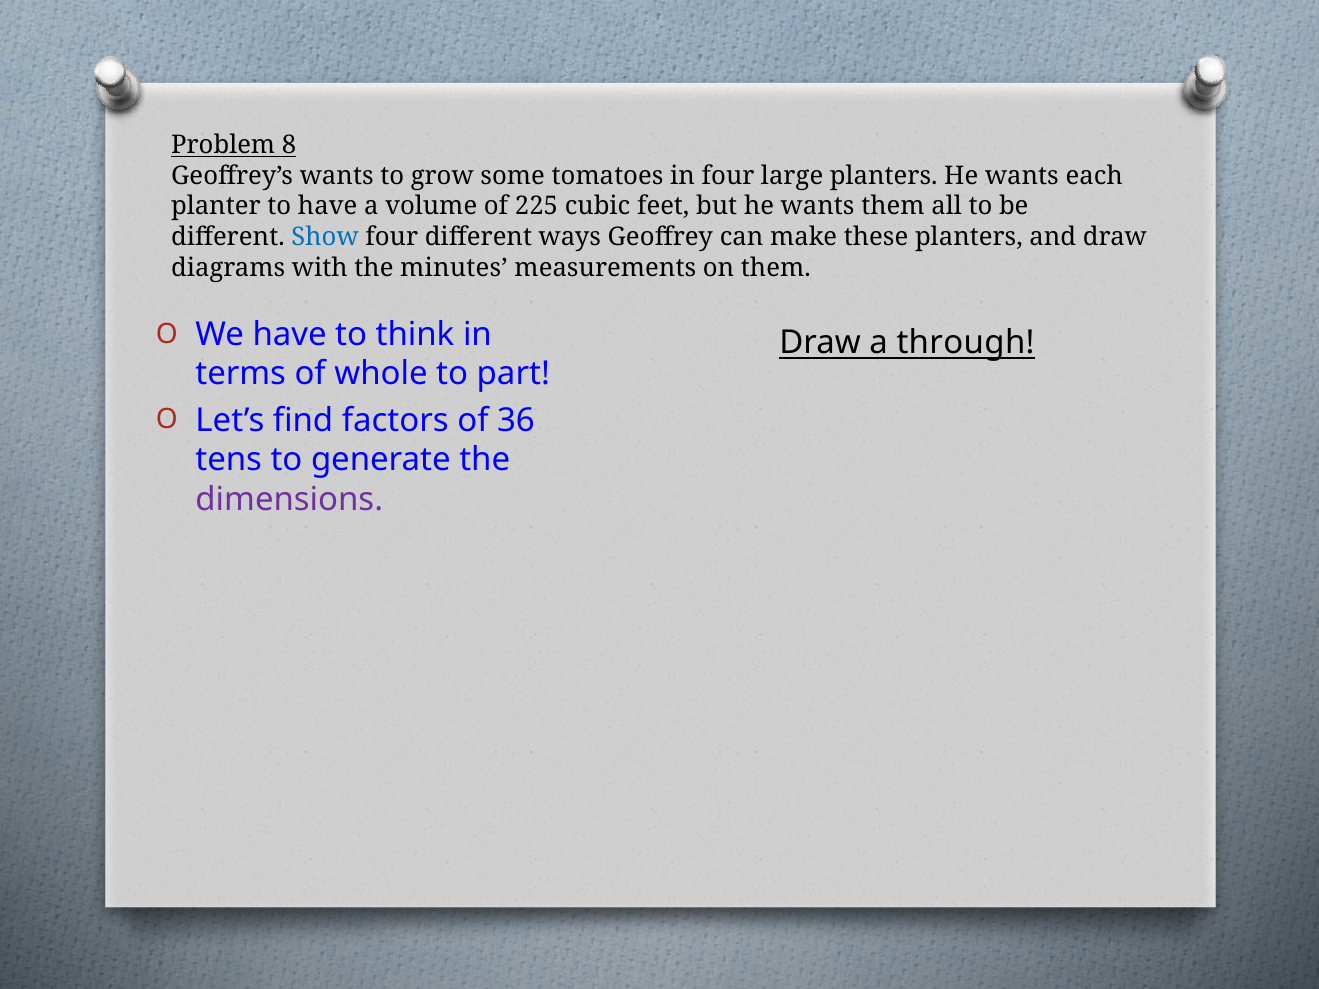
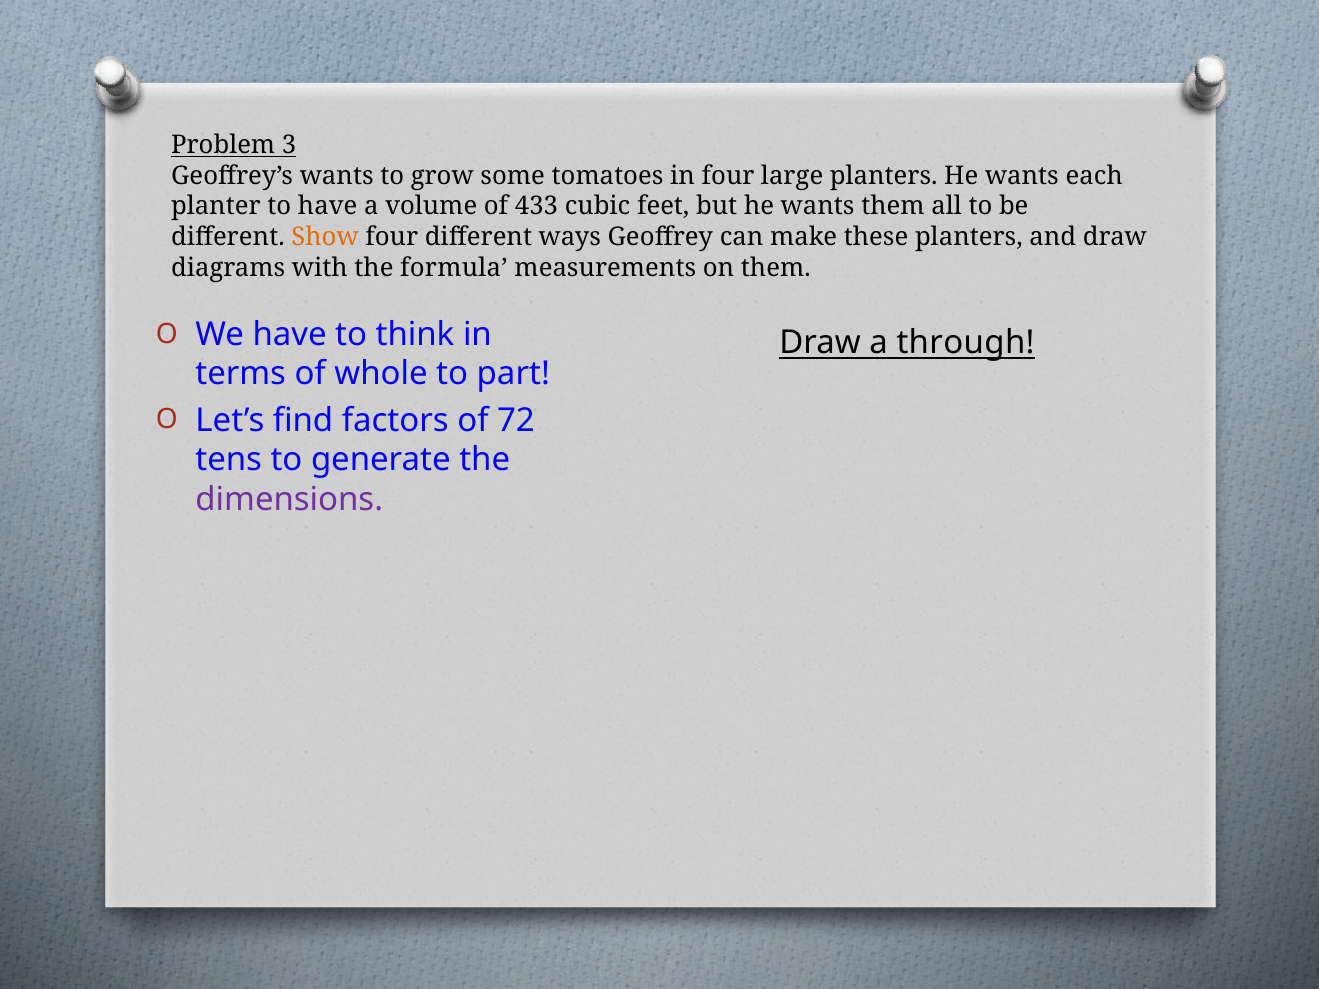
8: 8 -> 3 (289, 145)
225: 225 -> 433 (536, 206)
Show colour: blue -> orange (325, 237)
minutes: minutes -> formula (454, 268)
36: 36 -> 72 (516, 420)
